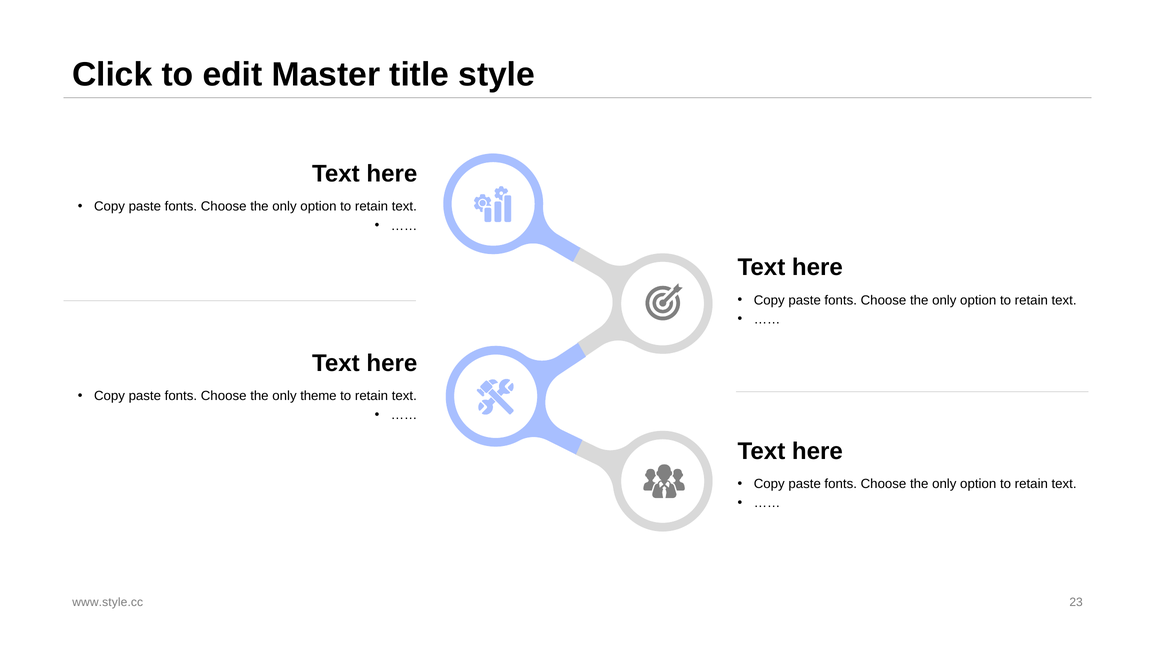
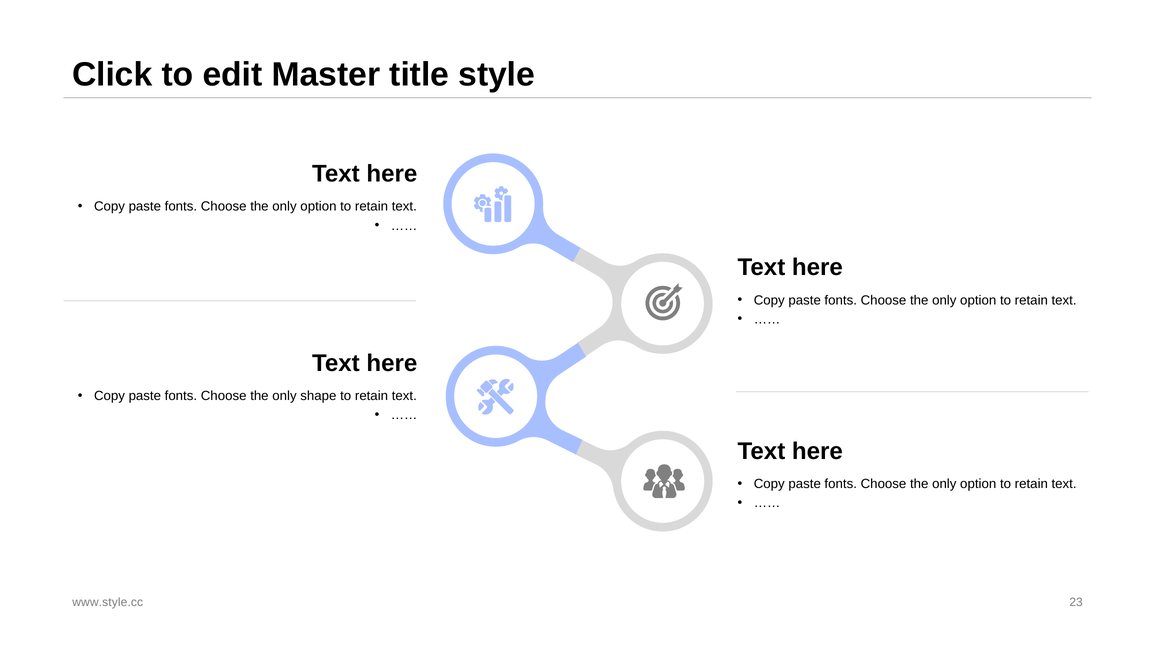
theme: theme -> shape (318, 396)
